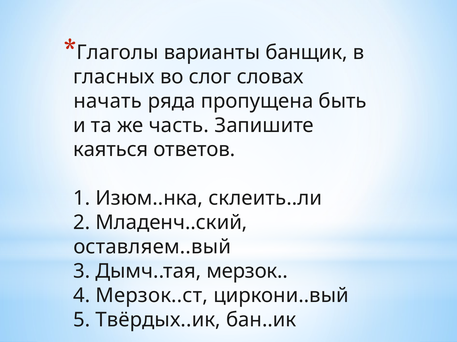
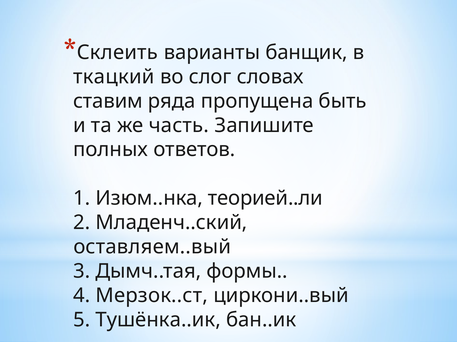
Глаголы: Глаголы -> Склеить (117, 52)
гласных: гласных -> ткацкий (114, 77)
начать: начать -> ставим (108, 101)
каяться: каяться -> полных (111, 150)
склеить..ли: склеить..ли -> теорией..ли (265, 199)
мерзок: мерзок -> формы (247, 272)
Твёрдых..ик: Твёрдых..ик -> Тушёнка..ик (158, 321)
